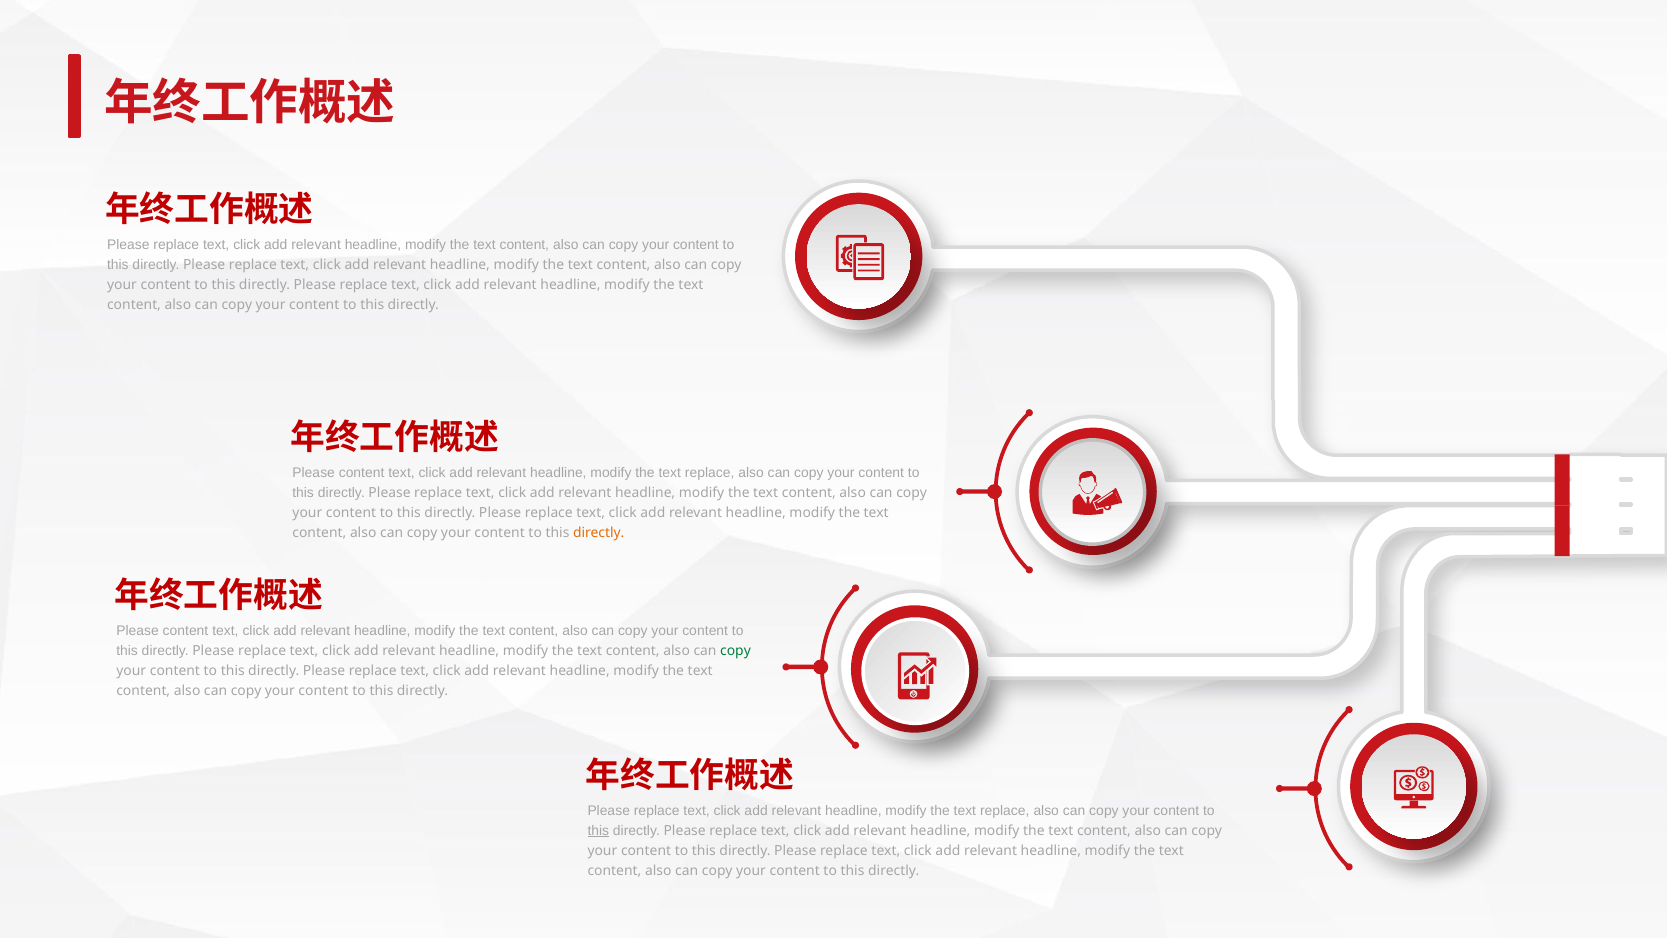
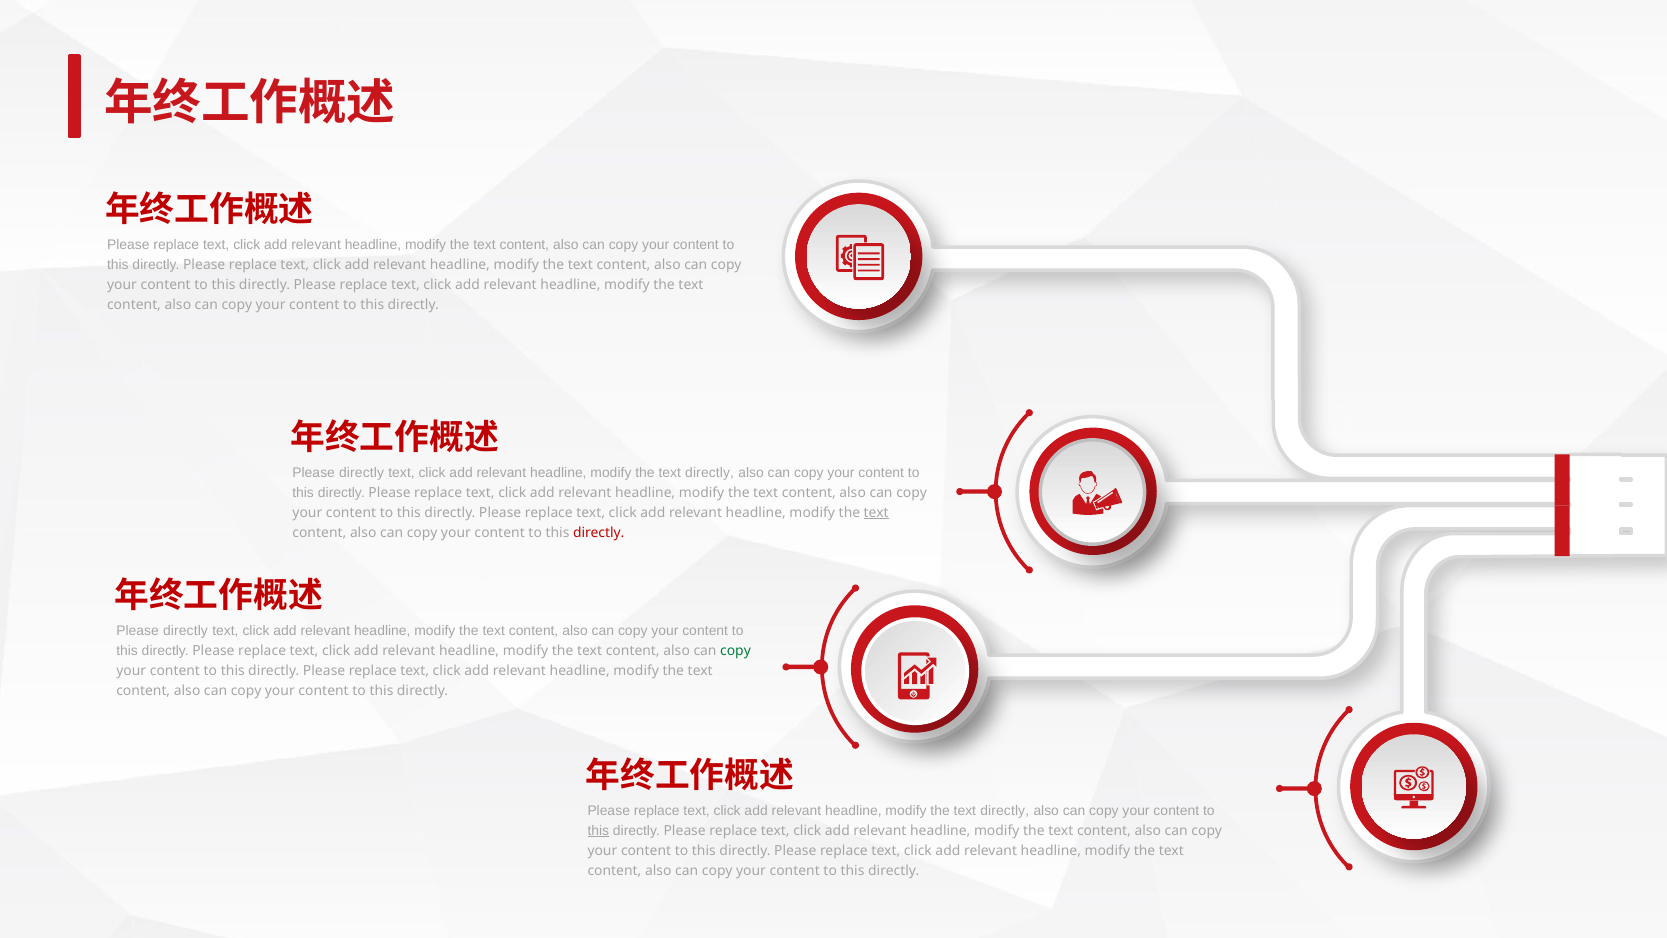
content: content -> directly (362, 473)
replace: replace -> directly (710, 473)
text underline: none -> present (876, 512)
directly colour: orange -> red (599, 532)
content: content -> directly (185, 630)
replace: replace -> directly (1005, 811)
